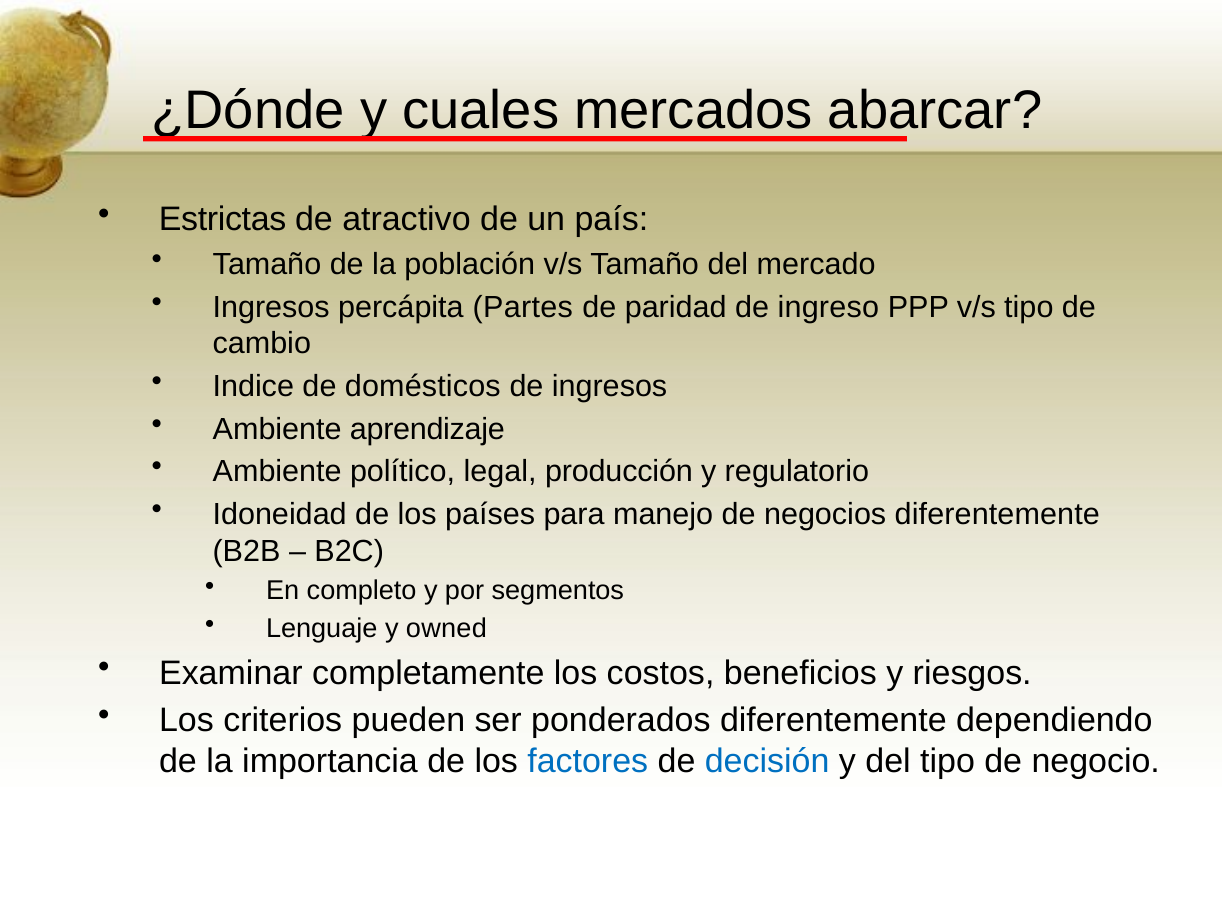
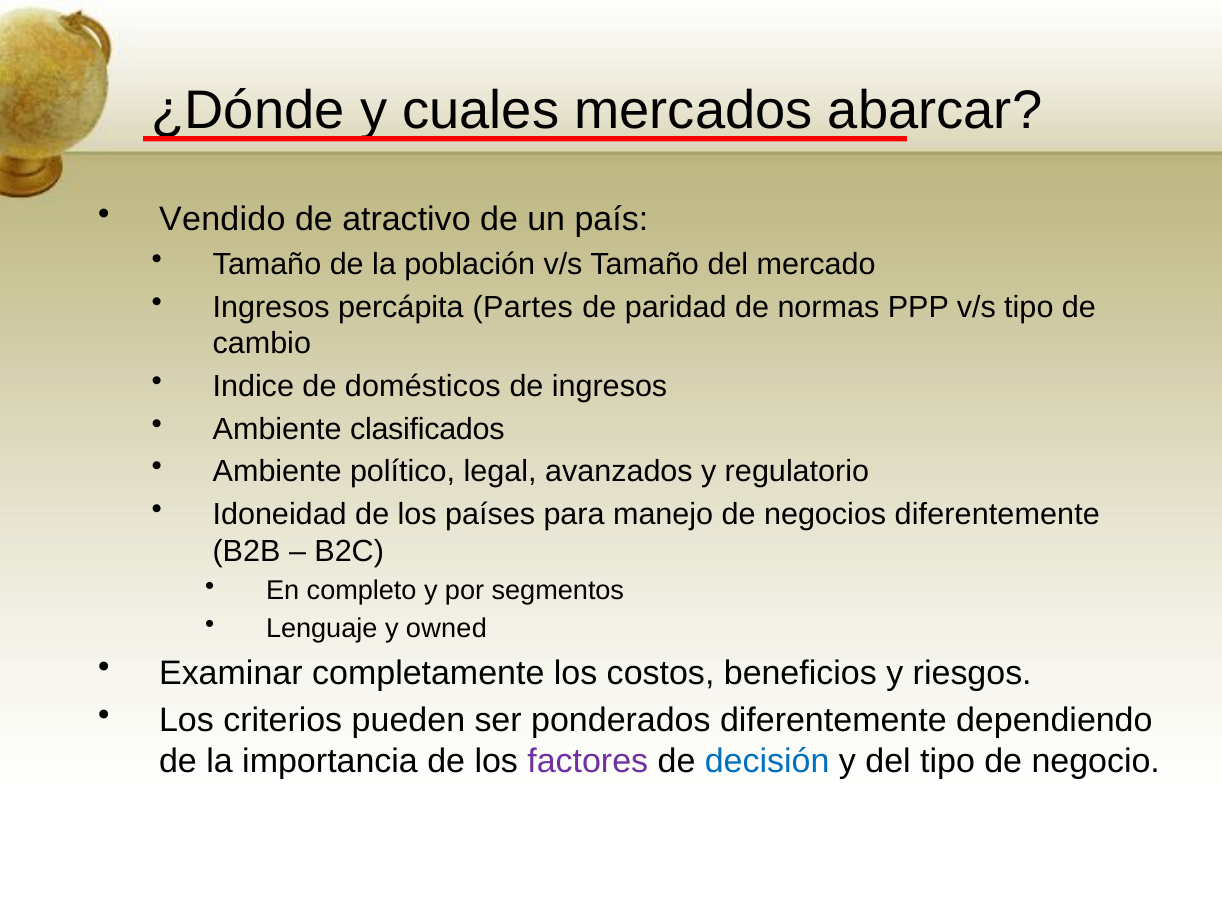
Estrictas: Estrictas -> Vendido (222, 220)
ingreso: ingreso -> normas (828, 307)
aprendizaje: aprendizaje -> clasificados (427, 429)
producción: producción -> avanzados (619, 472)
factores colour: blue -> purple (588, 762)
